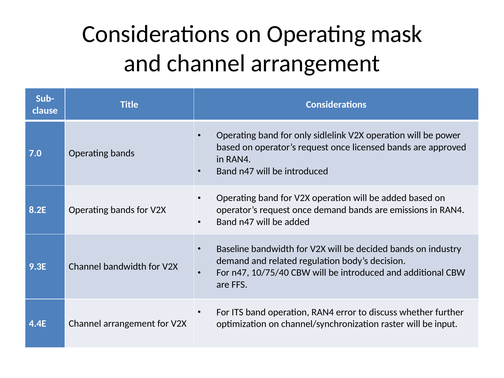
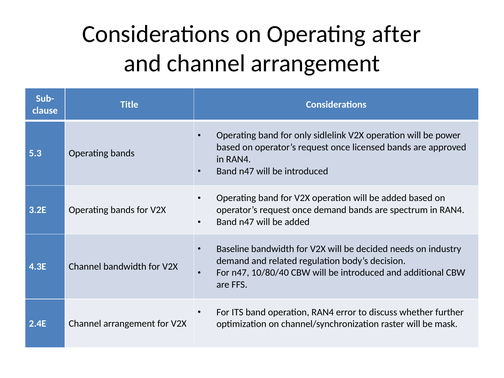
mask: mask -> after (396, 34)
7.0: 7.0 -> 5.3 (35, 153)
8.2E: 8.2E -> 3.2E (38, 210)
emissions: emissions -> spectrum (409, 210)
decided bands: bands -> needs (402, 249)
9.3E: 9.3E -> 4.3E (38, 267)
10/75/40: 10/75/40 -> 10/80/40 (270, 273)
4.4E: 4.4E -> 2.4E (38, 324)
input: input -> mask (446, 324)
